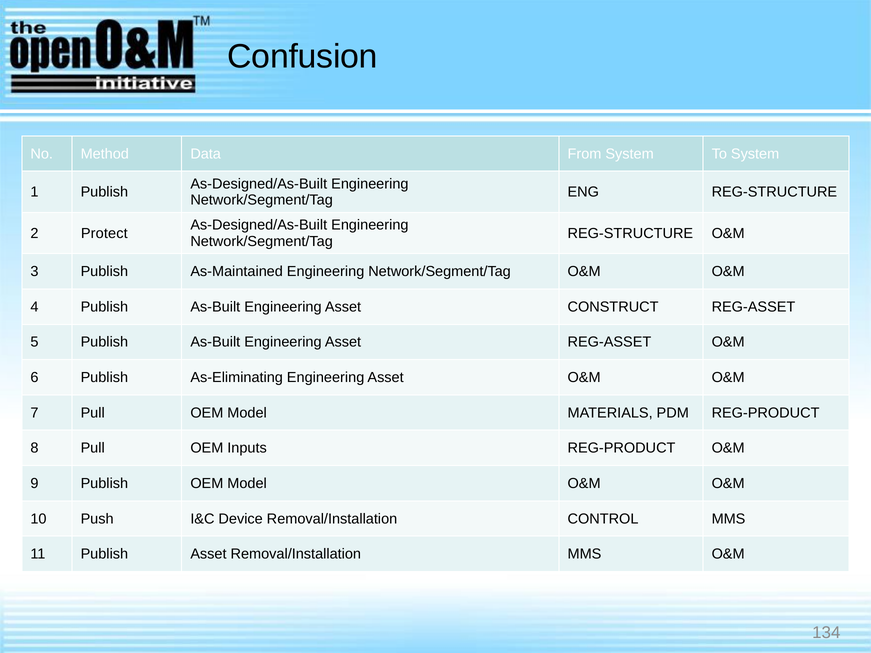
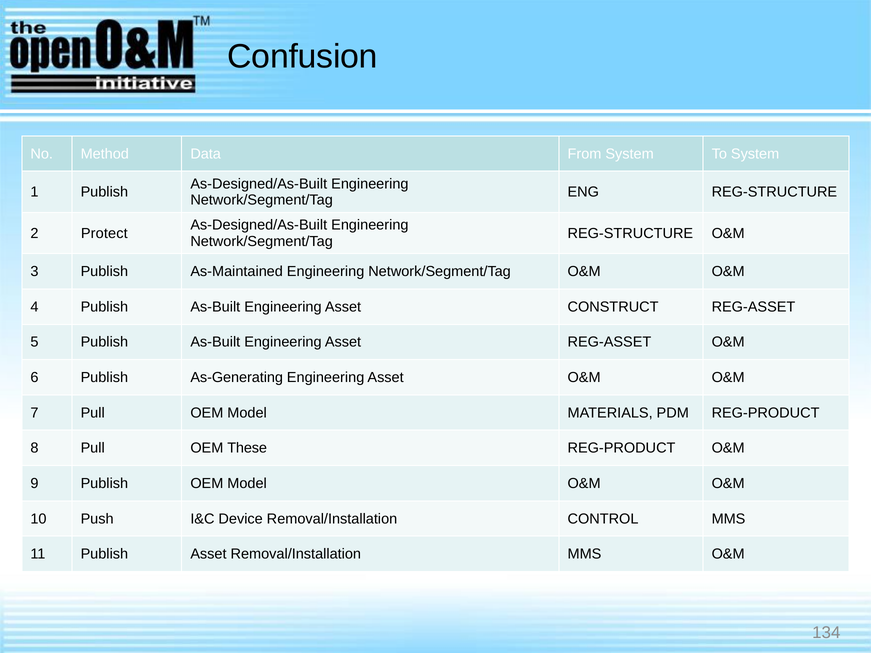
As-Eliminating: As-Eliminating -> As-Generating (237, 378)
Inputs: Inputs -> These (247, 448)
